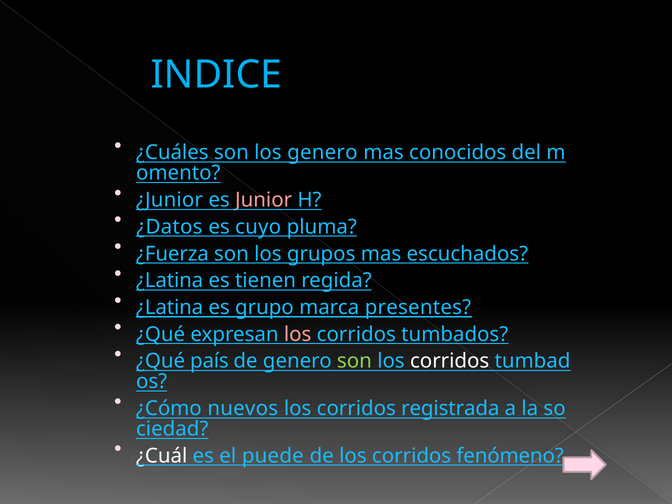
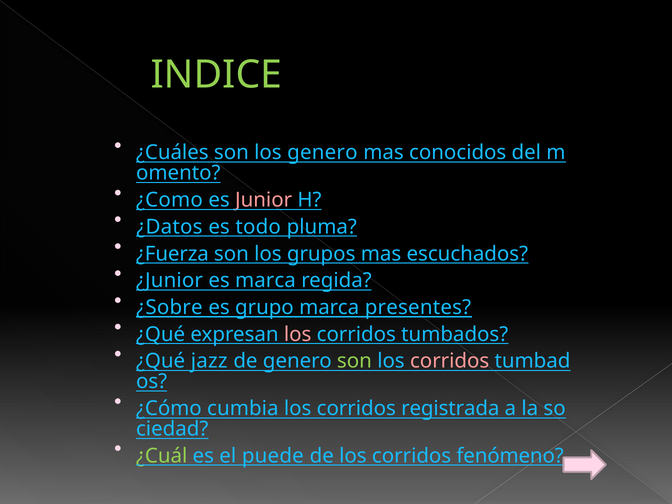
INDICE colour: light blue -> light green (216, 75)
¿Junior: ¿Junior -> ¿Como (169, 200)
cuyo: cuyo -> todo (258, 227)
¿Latina: ¿Latina -> ¿Junior (169, 281)
es tienen: tienen -> marca (265, 281)
¿Latina: ¿Latina -> ¿Sobre (169, 307)
país: país -> jazz (209, 361)
corridos colour: white -> pink (450, 361)
nuevos: nuevos -> cumbia (243, 409)
¿Cuál colour: white -> light green (162, 456)
